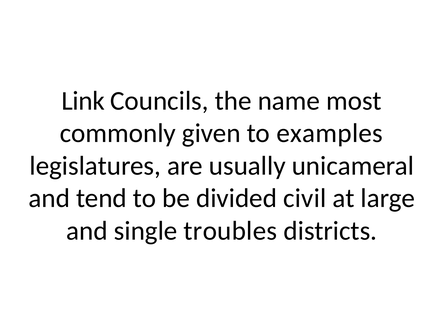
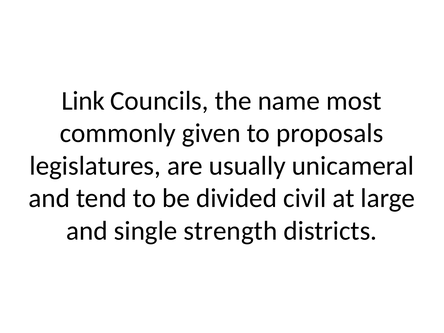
examples: examples -> proposals (330, 133)
troubles: troubles -> strength (230, 231)
